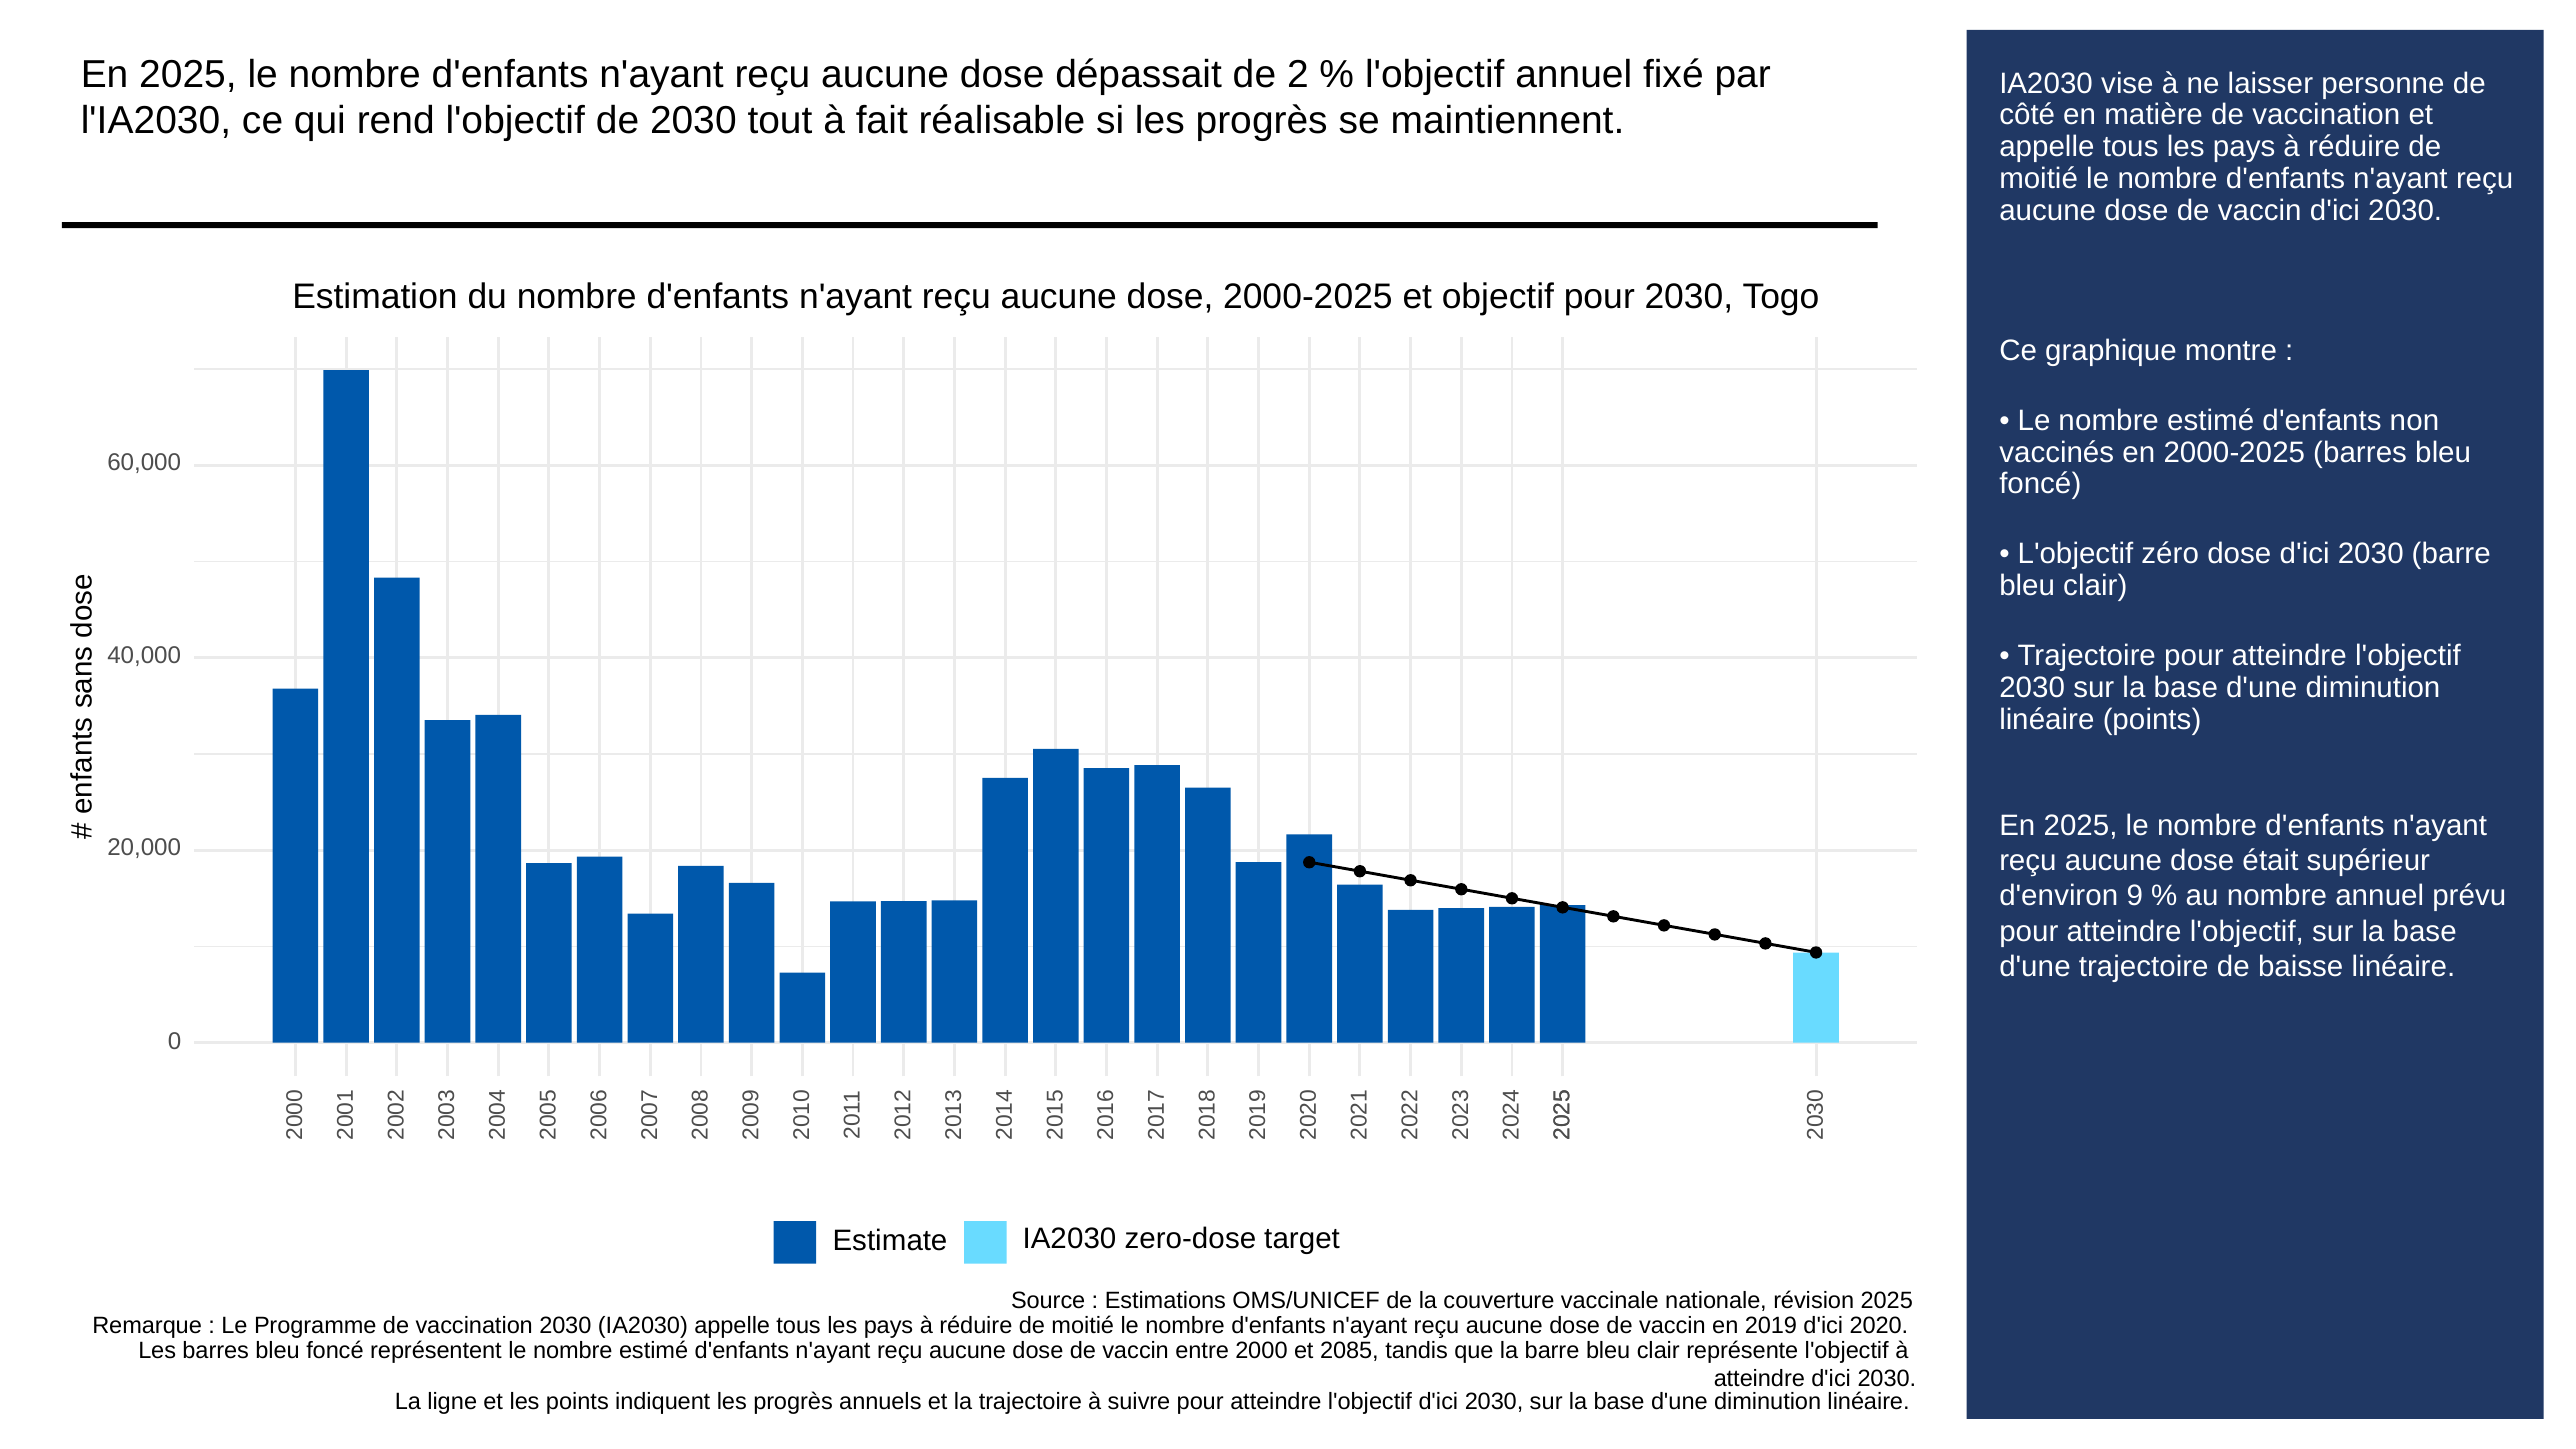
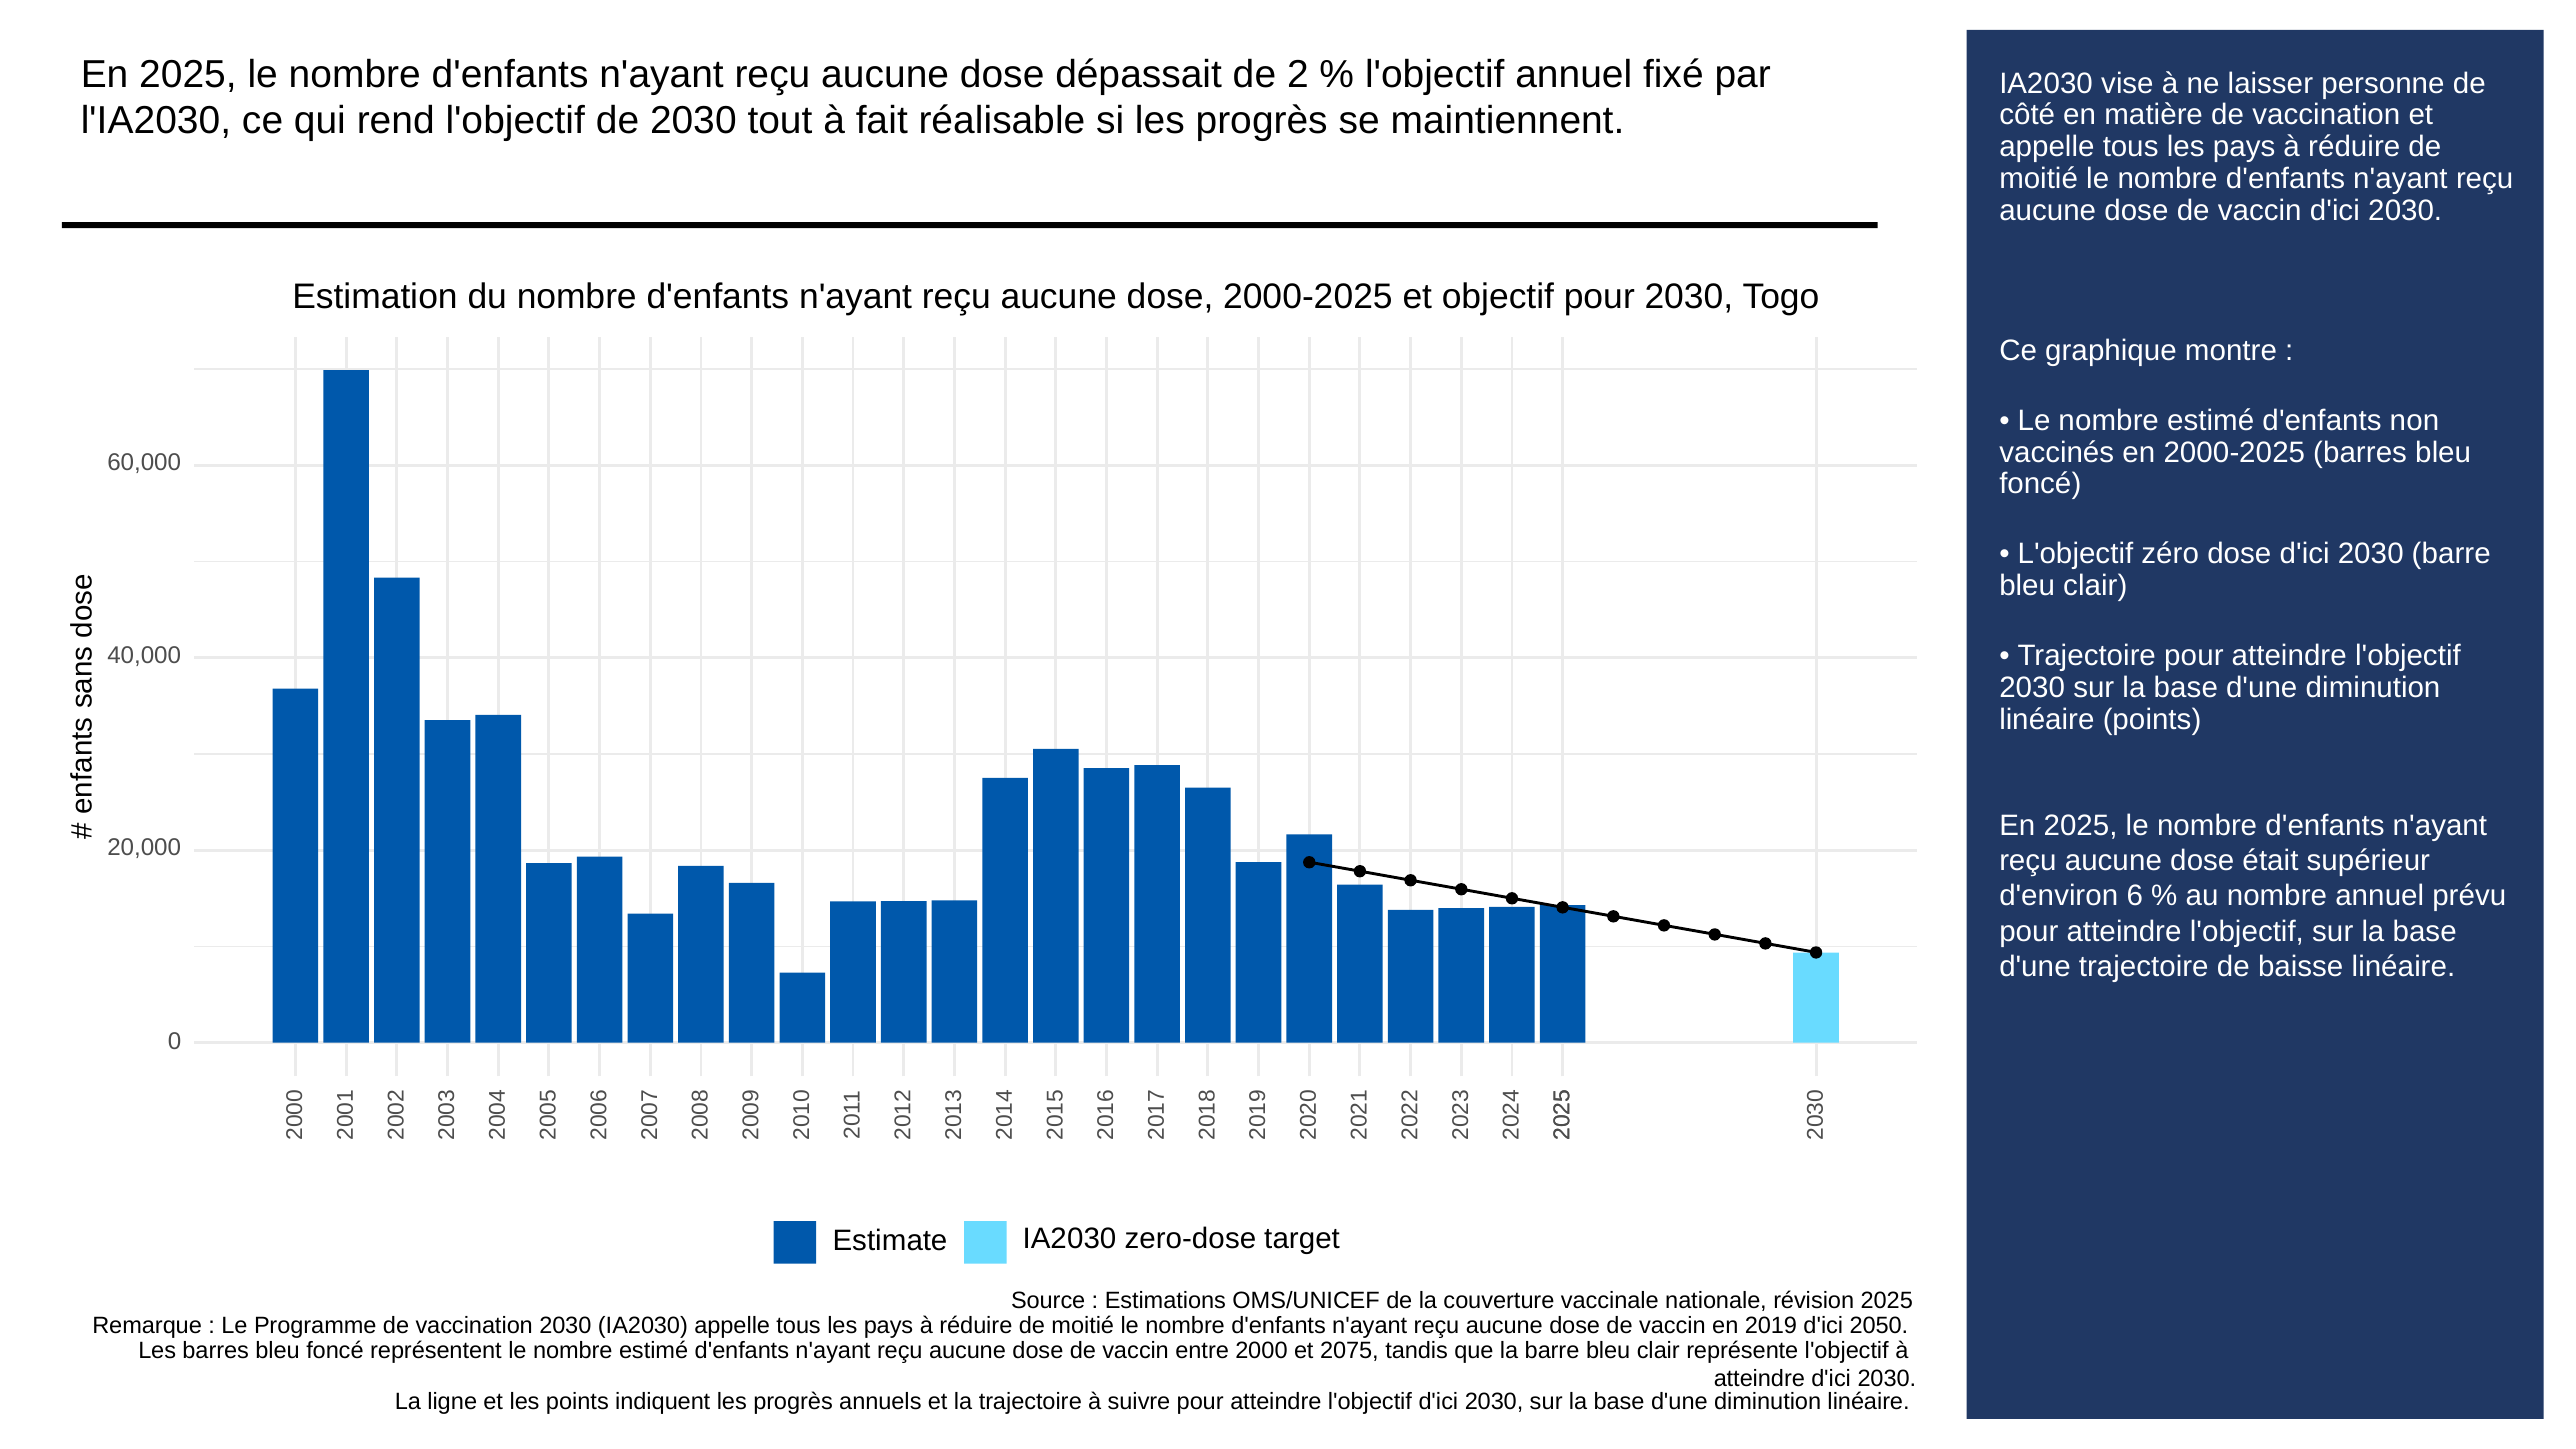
d'environ 9: 9 -> 6 (2135, 896)
2020: 2020 -> 2050 (1879, 1326)
2085: 2085 -> 2075 (1349, 1351)
